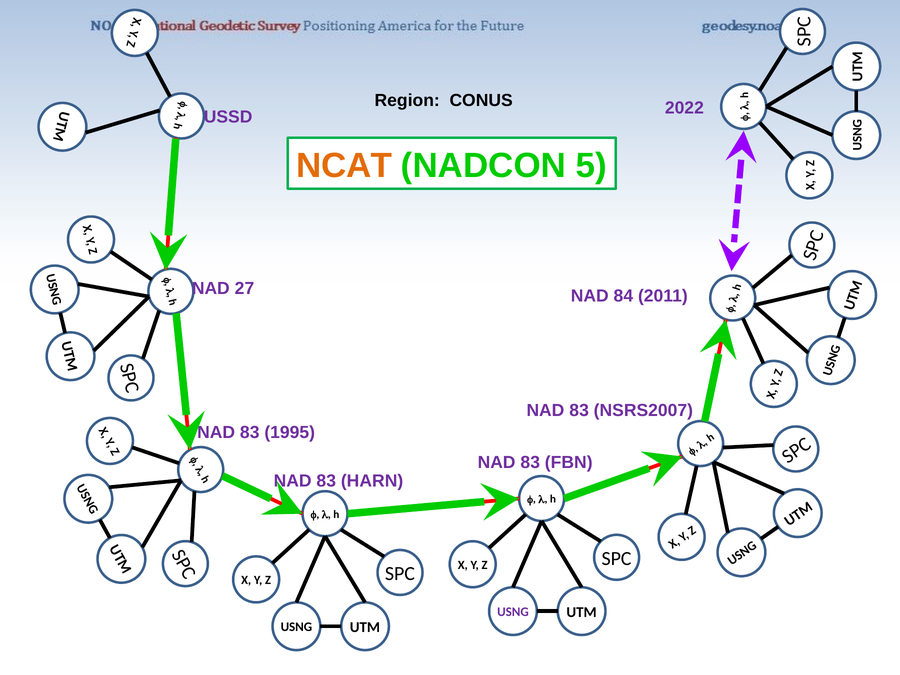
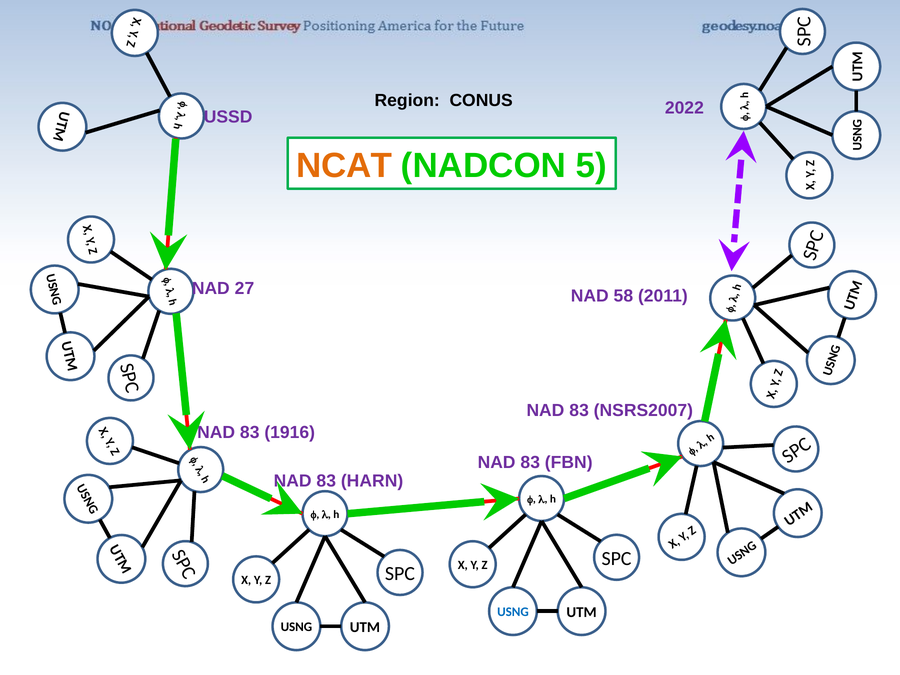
84: 84 -> 58 (623, 296)
1995: 1995 -> 1916 (290, 433)
USNG colour: purple -> blue (513, 612)
